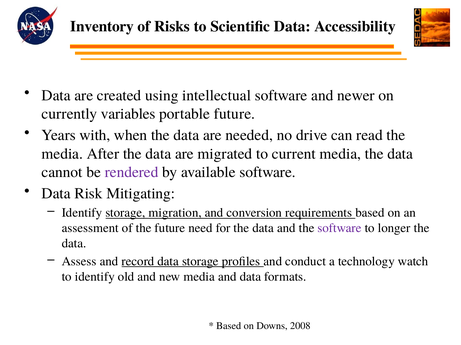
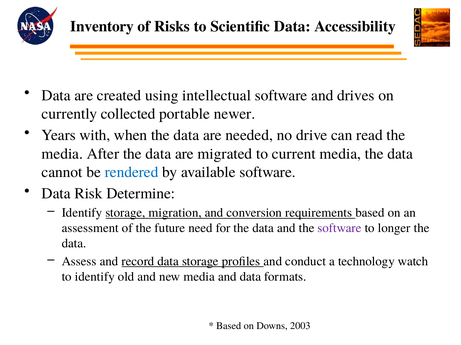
newer: newer -> drives (356, 96)
variables: variables -> collected (128, 114)
portable future: future -> newer (235, 114)
rendered colour: purple -> blue (132, 172)
Mitigating: Mitigating -> Determine (141, 194)
2008: 2008 -> 2003 (300, 326)
